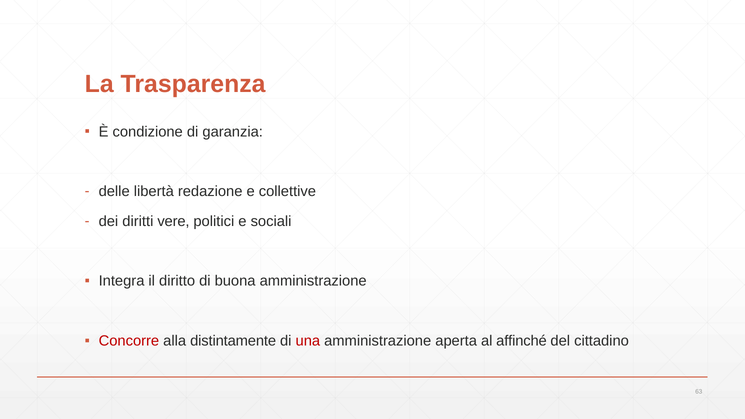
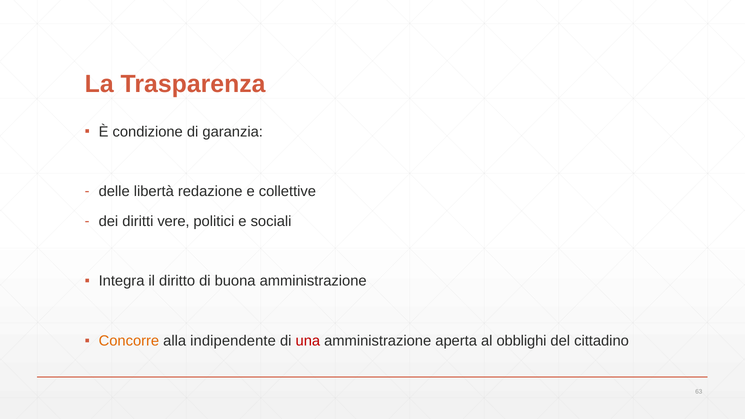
Concorre colour: red -> orange (129, 341)
distintamente: distintamente -> indipendente (233, 341)
affinché: affinché -> obblighi (521, 341)
